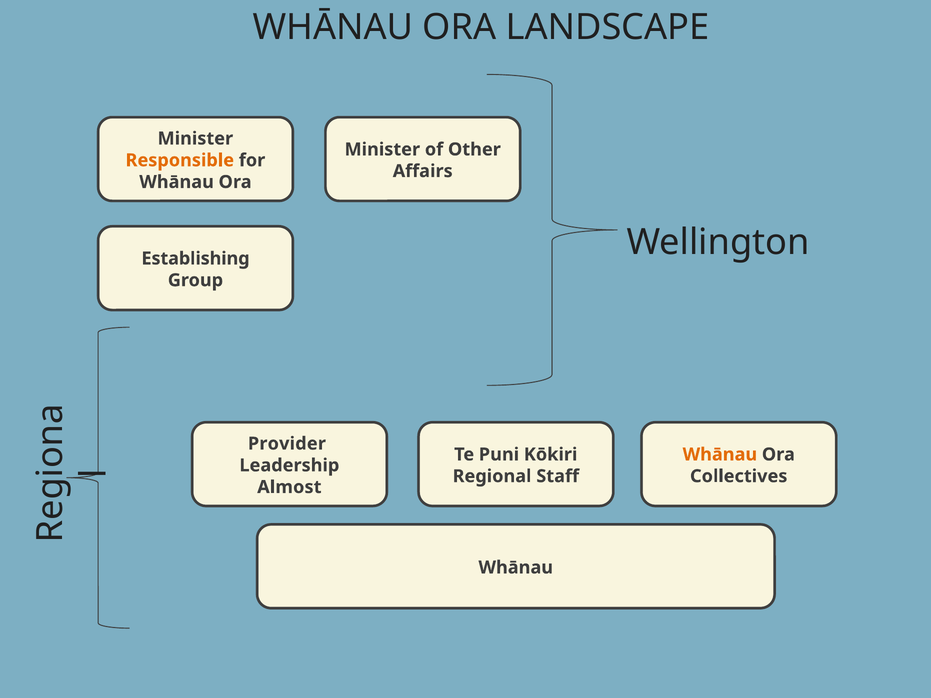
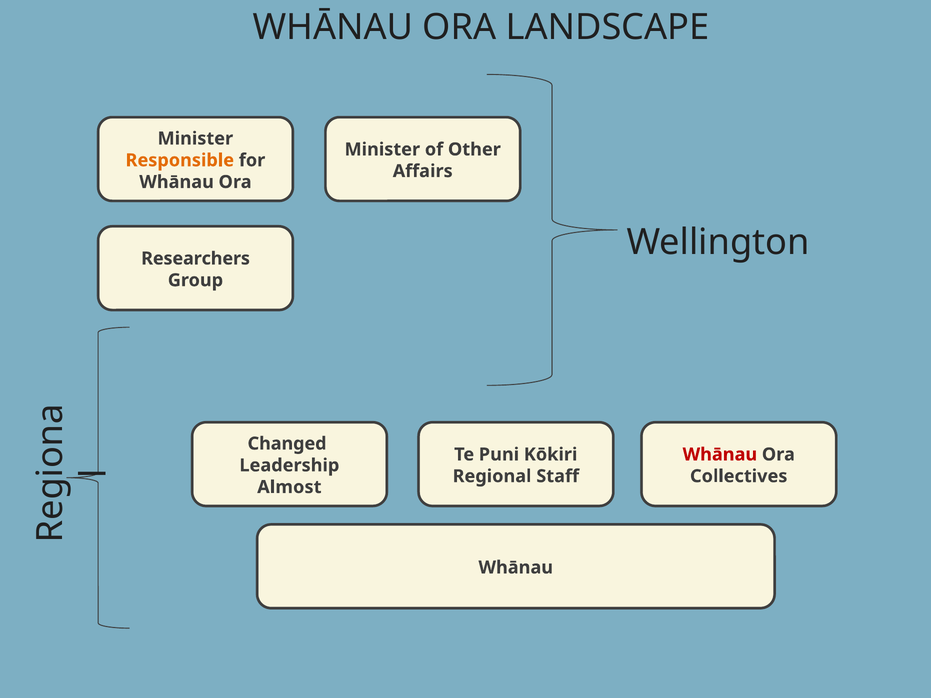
Establishing: Establishing -> Researchers (196, 259)
Provider: Provider -> Changed (287, 444)
Whānau colour: orange -> red (720, 455)
